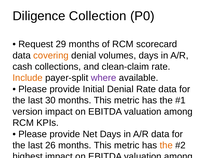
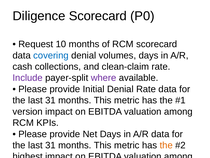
Diligence Collection: Collection -> Scorecard (98, 16)
29: 29 -> 10 (61, 44)
covering colour: orange -> blue (51, 55)
Include colour: orange -> purple (28, 78)
30: 30 -> 31 (50, 100)
26: 26 -> 31 (50, 145)
